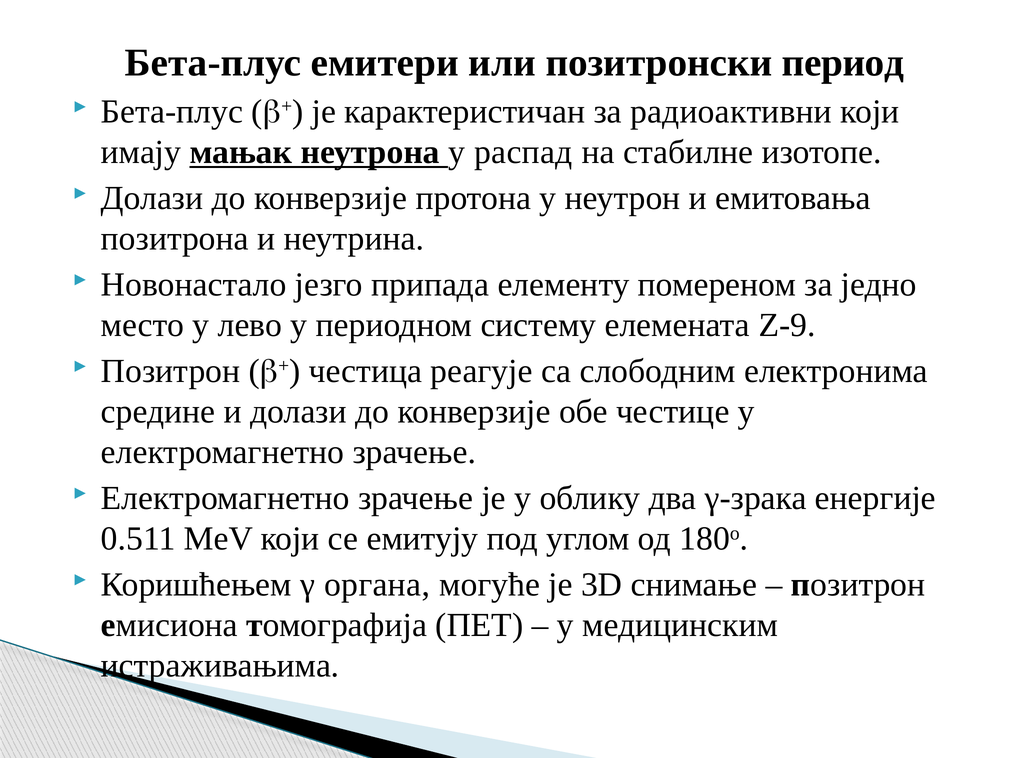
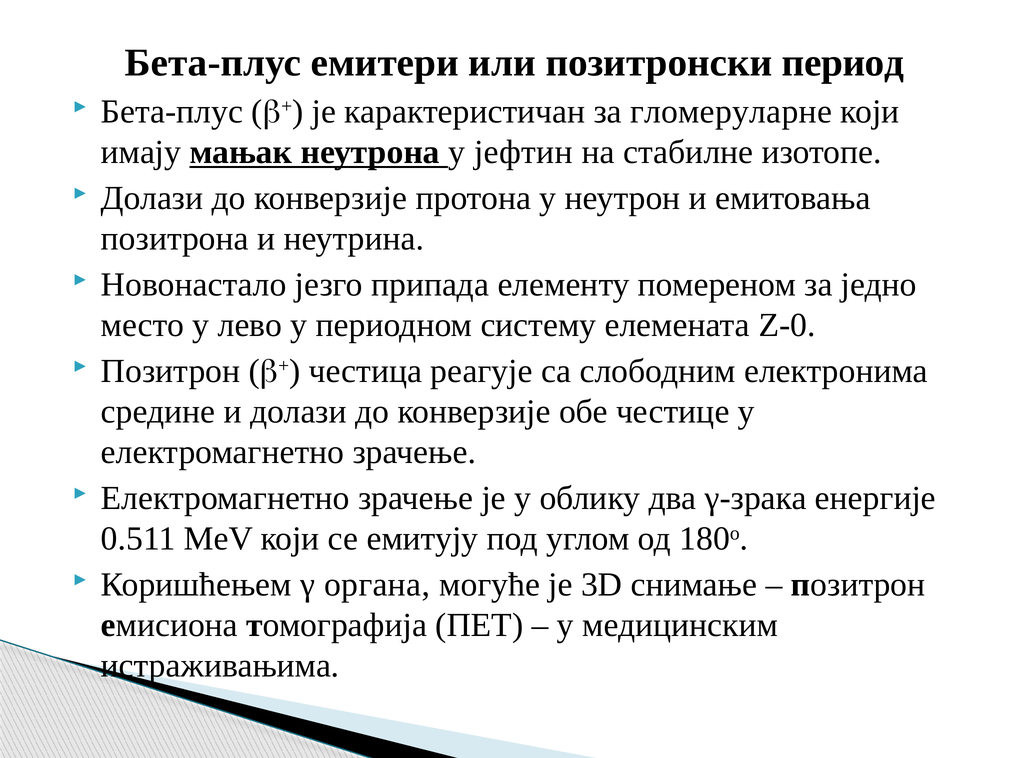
радиоактивни: радиоактивни -> гломеруларне (731, 112)
распад: распад -> јефтин (523, 152)
Z-9: Z-9 -> Z-0 (787, 325)
